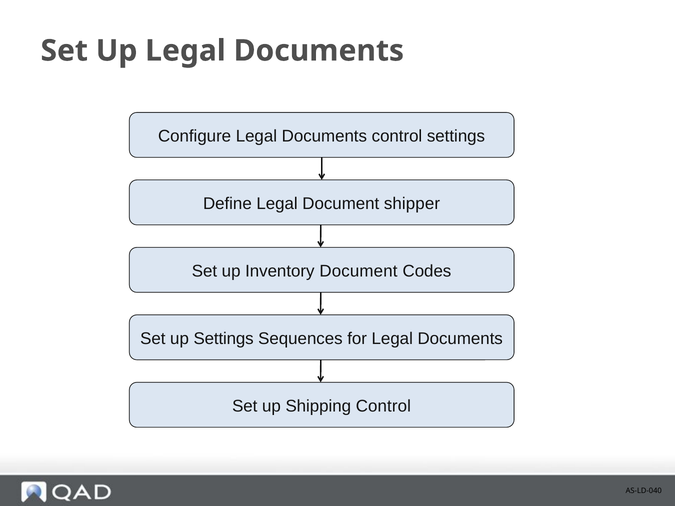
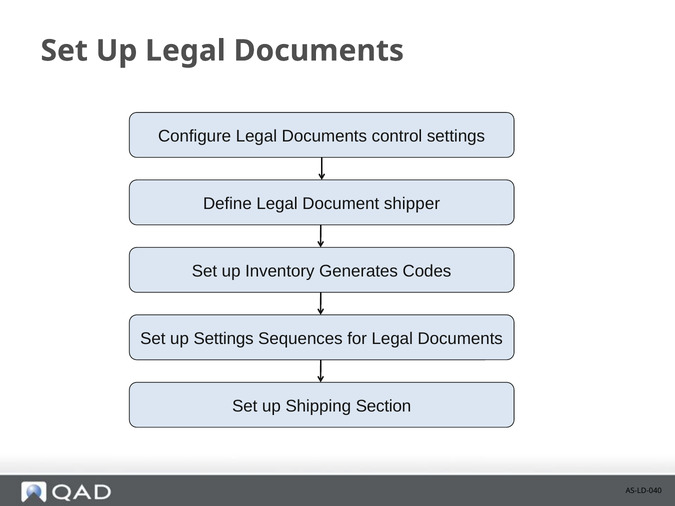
Inventory Document: Document -> Generates (359, 271)
Shipping Control: Control -> Section (383, 406)
